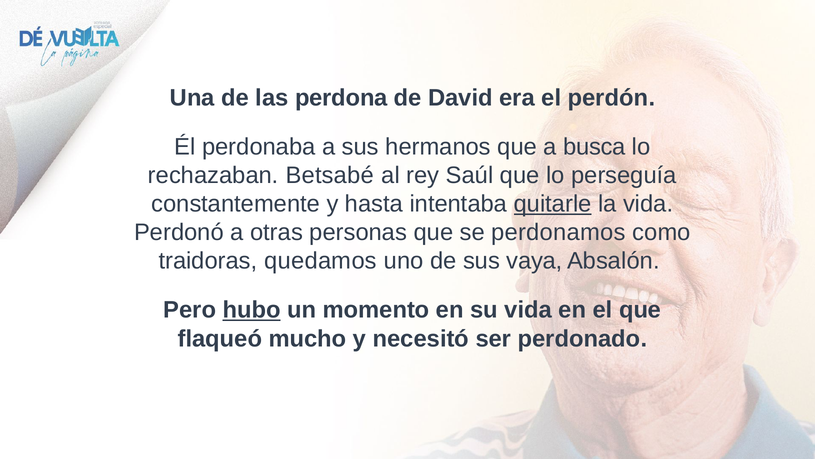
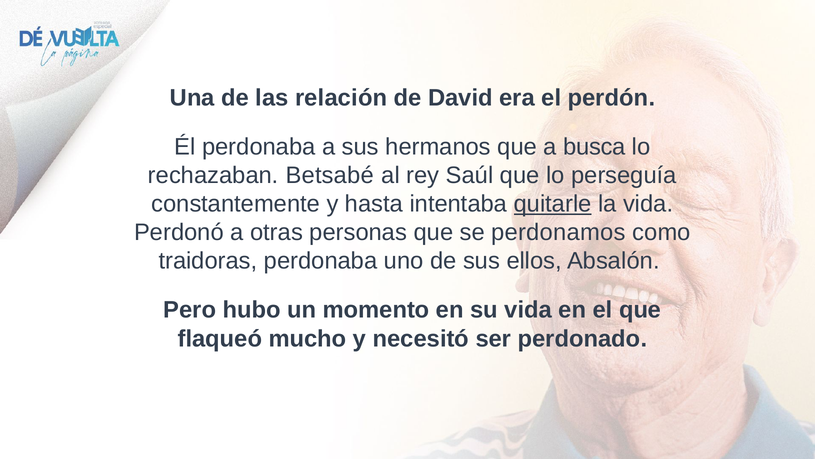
perdona: perdona -> relación (341, 98)
traidoras quedamos: quedamos -> perdonaba (321, 261)
vaya: vaya -> ellos (534, 261)
hubo underline: present -> none (252, 310)
